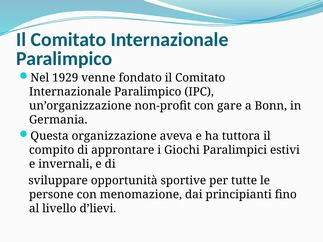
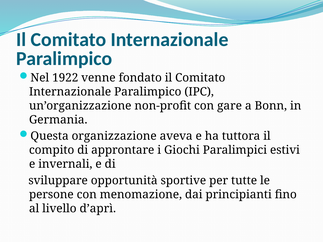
1929: 1929 -> 1922 (65, 78)
d’lievi: d’lievi -> d’aprì (98, 209)
